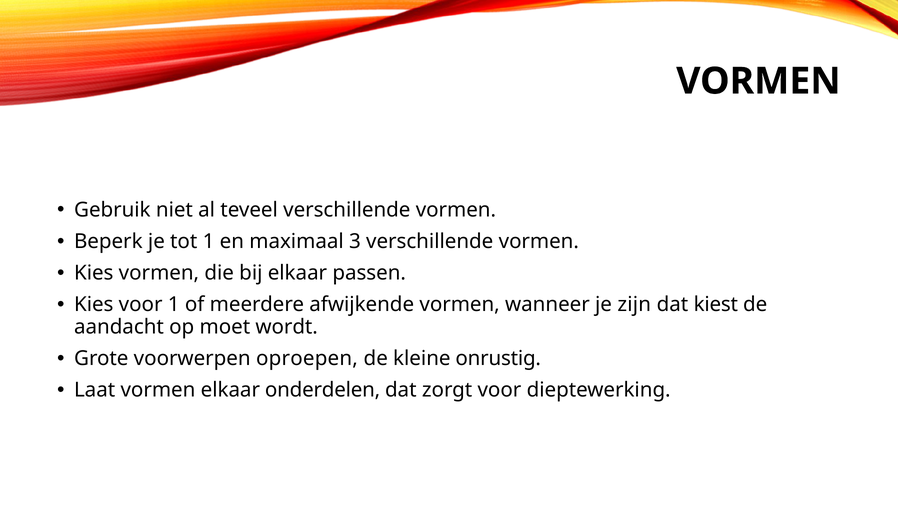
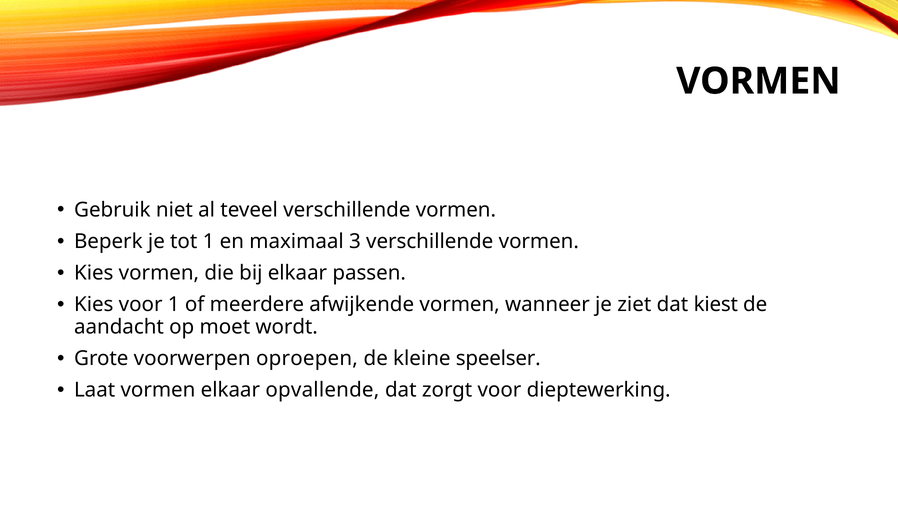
zijn: zijn -> ziet (634, 305)
onrustig: onrustig -> speelser (498, 359)
onderdelen: onderdelen -> opvallende (322, 390)
